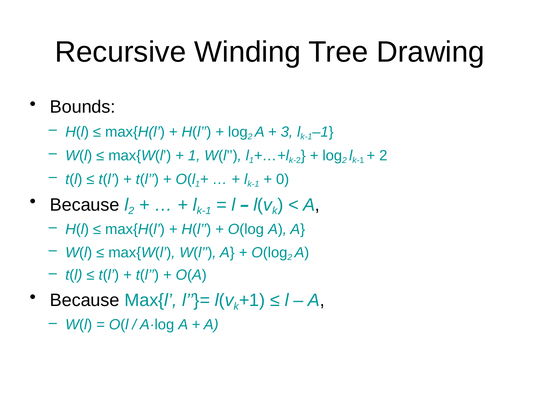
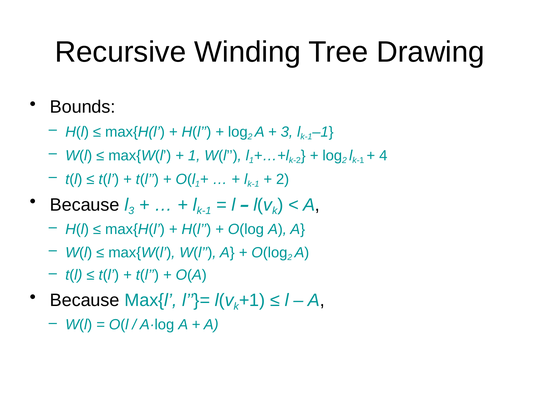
2: 2 -> 4 (383, 156)
0: 0 -> 2 (283, 179)
l 2: 2 -> 3 (131, 211)
